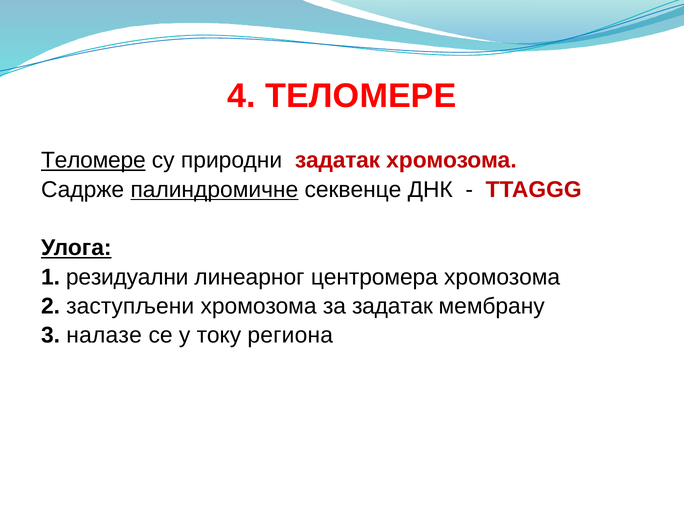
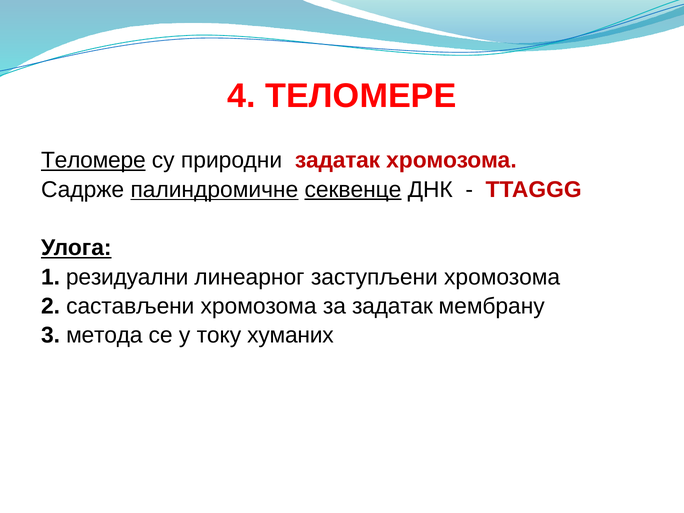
секвенце underline: none -> present (353, 190)
центромера: центромера -> заступљени (374, 277)
заступљени: заступљени -> састављени (130, 306)
налазе: налазе -> метода (104, 335)
региона: региона -> хуманих (290, 335)
